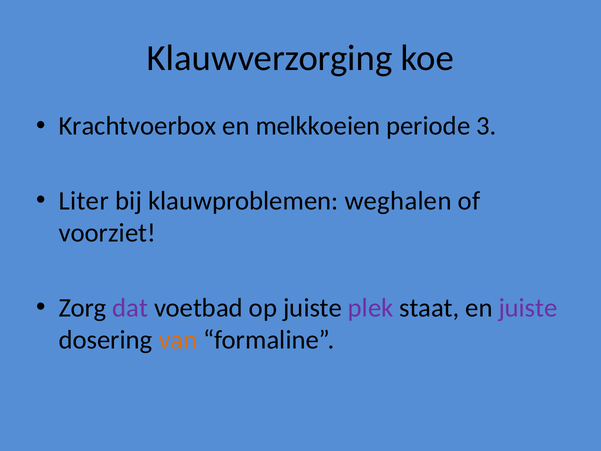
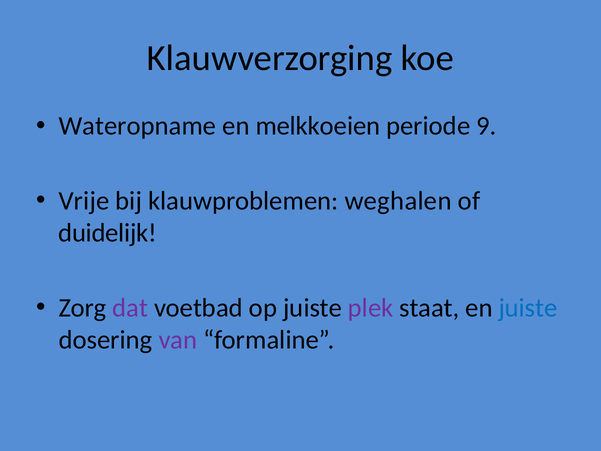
Krachtvoerbox: Krachtvoerbox -> Wateropname (137, 126)
3: 3 -> 9 (487, 126)
Liter: Liter -> Vrije (84, 201)
voorziet: voorziet -> duidelijk (108, 233)
juiste colour: purple -> blue (528, 308)
van colour: orange -> purple (178, 340)
